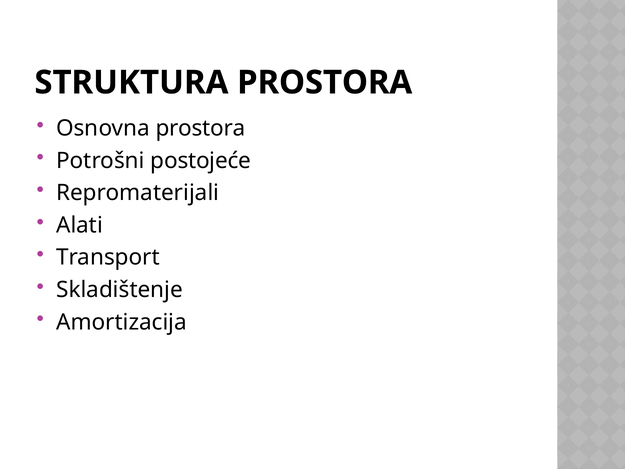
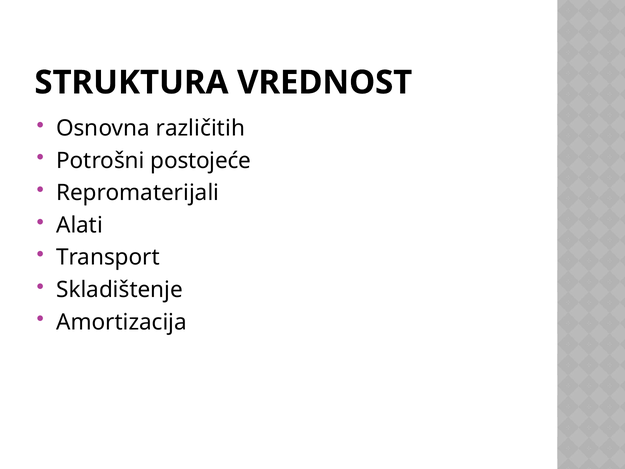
STRUKTURA PROSTORA: PROSTORA -> VREDNOST (325, 82)
Osnovna prostora: prostora -> različitih (200, 128)
